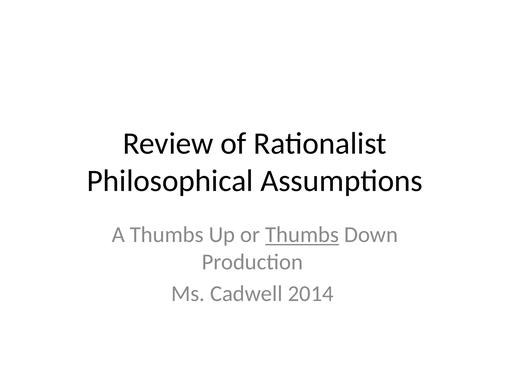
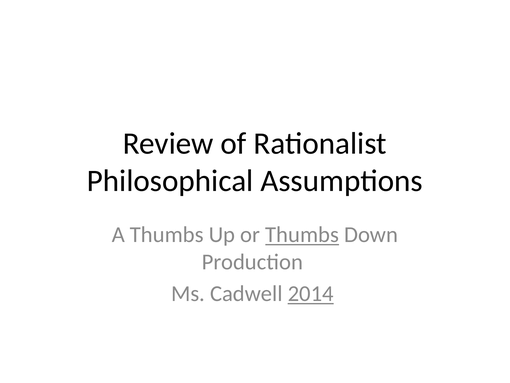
2014 underline: none -> present (311, 293)
